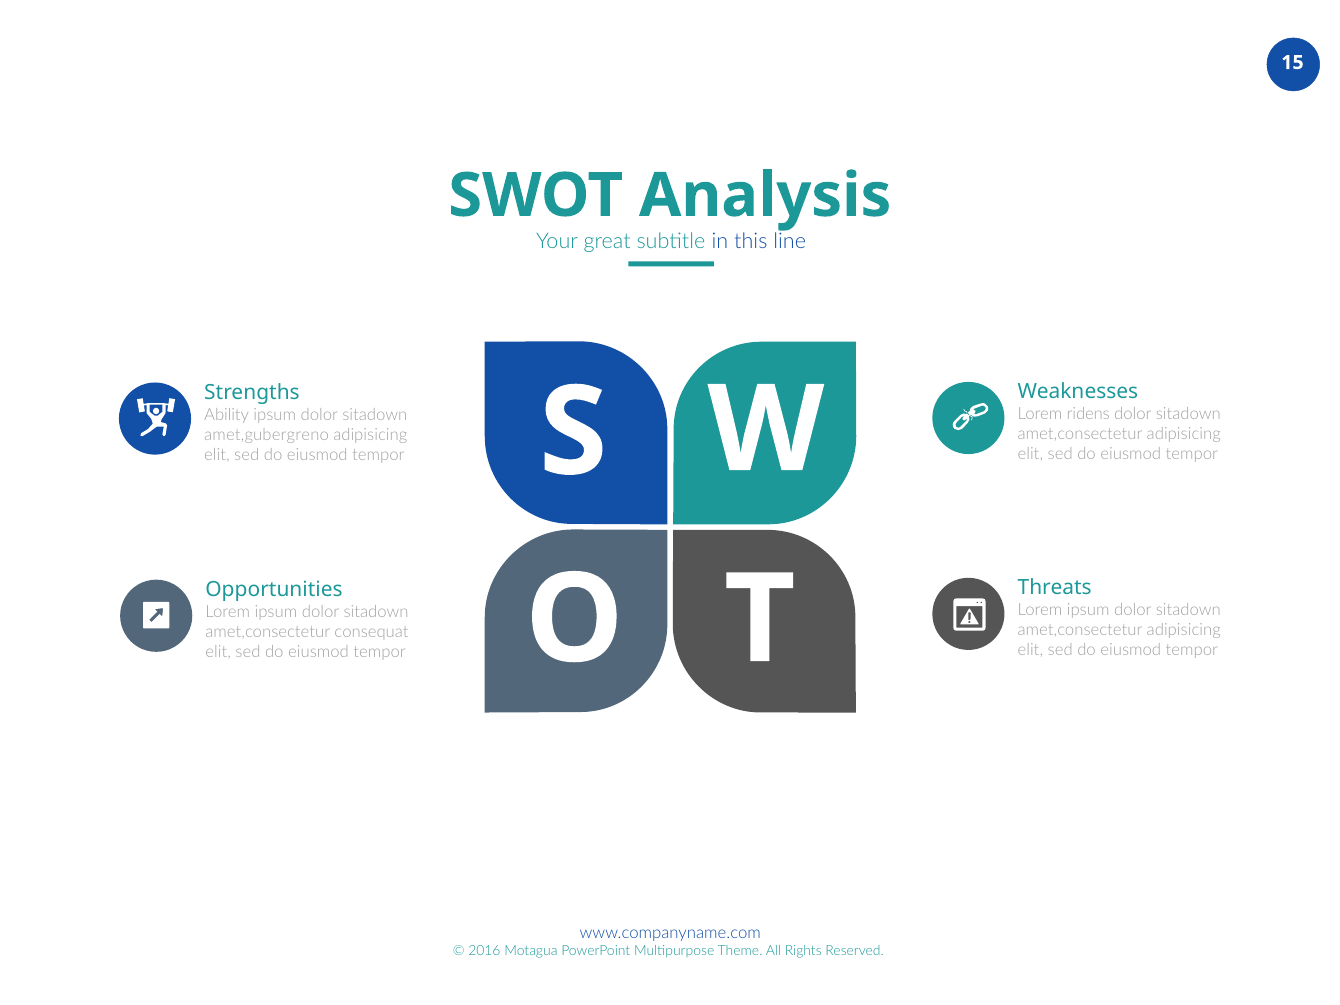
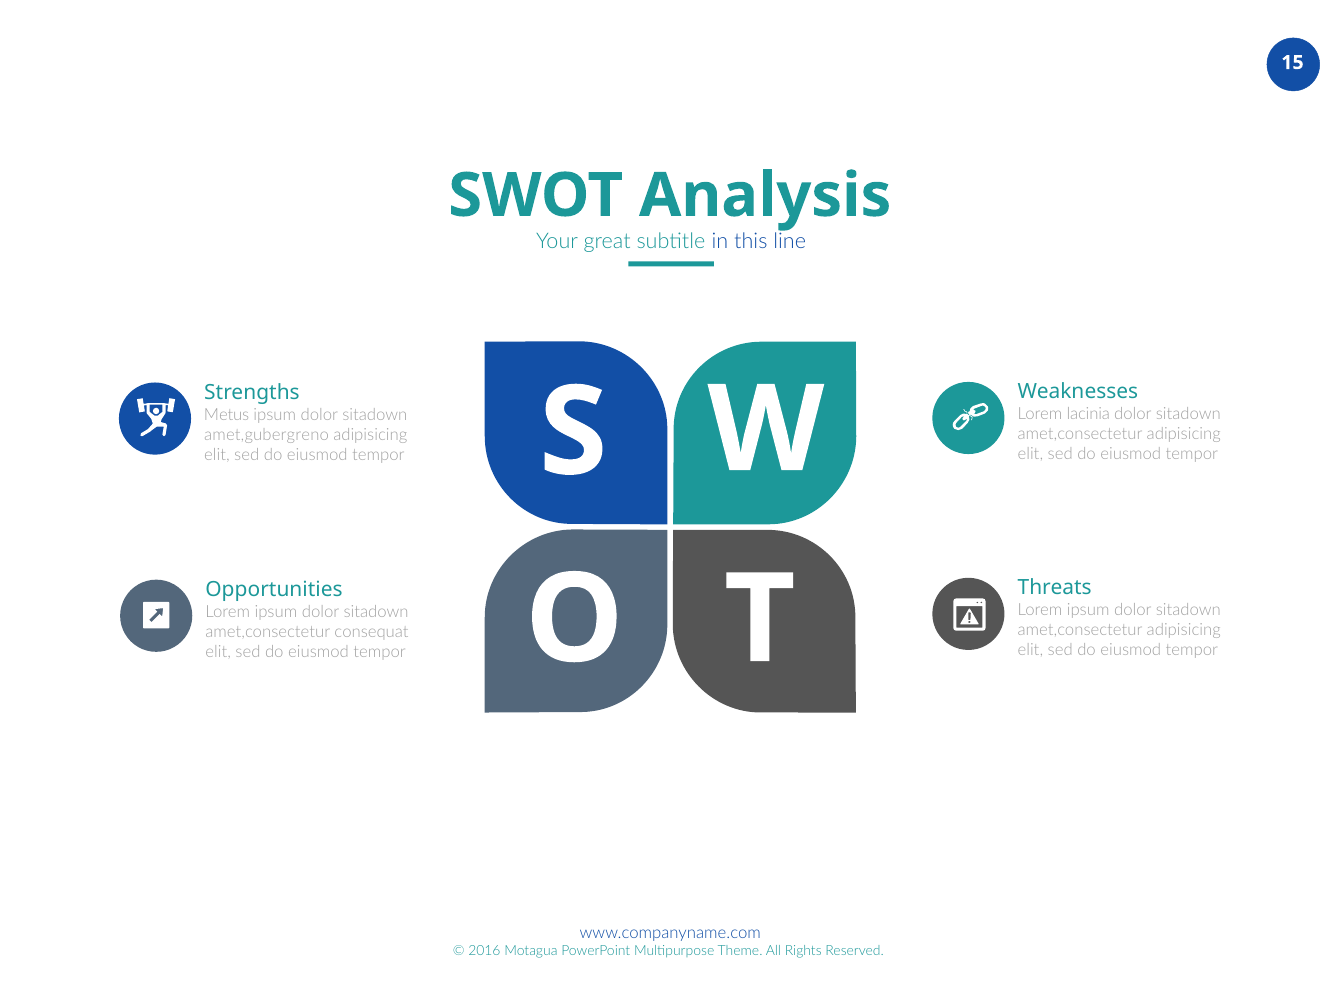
ridens: ridens -> lacinia (1088, 414)
Ability: Ability -> Metus (227, 415)
